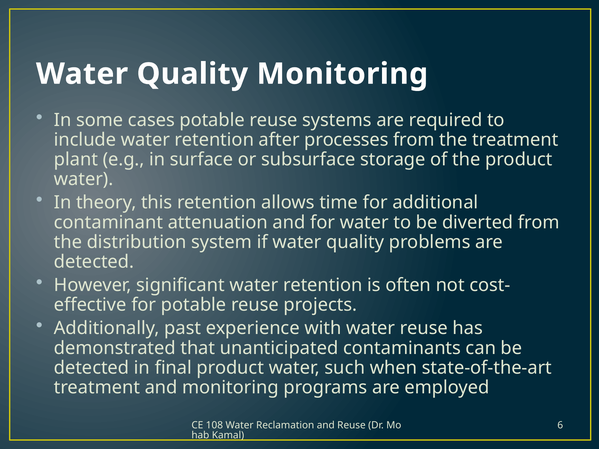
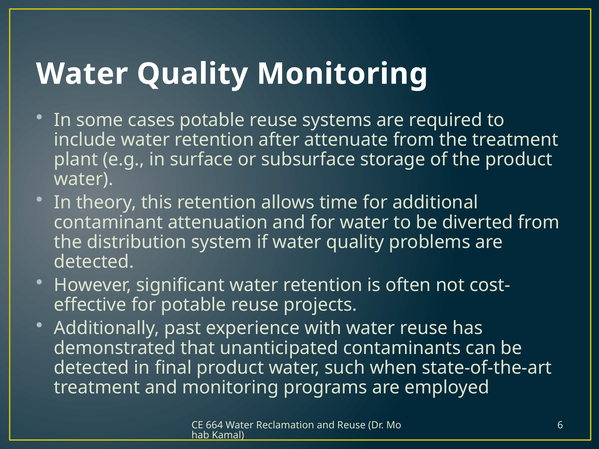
processes: processes -> attenuate (346, 140)
108: 108 -> 664 (214, 425)
